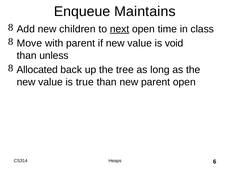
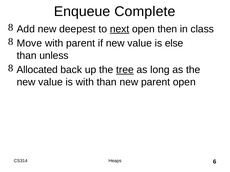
Maintains: Maintains -> Complete (145, 12)
children: children -> deepest (77, 29)
time: time -> then (167, 29)
void: void -> else (174, 43)
tree underline: none -> present (125, 70)
is true: true -> with (85, 82)
